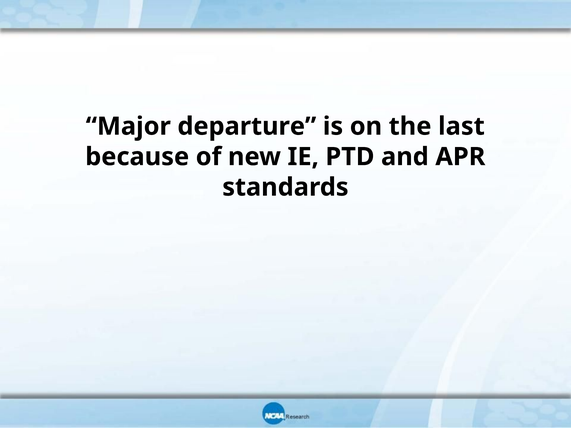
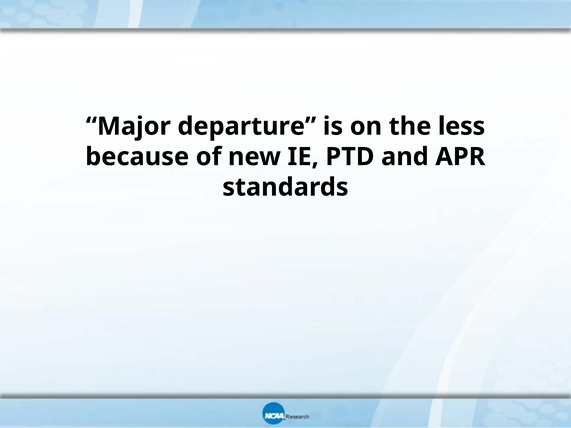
last: last -> less (462, 126)
